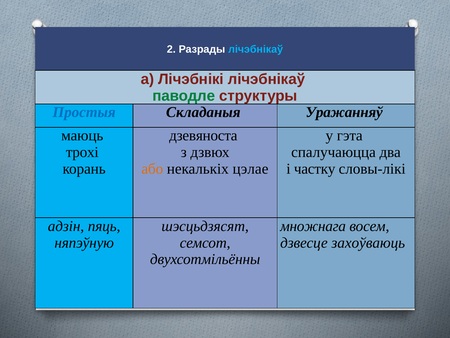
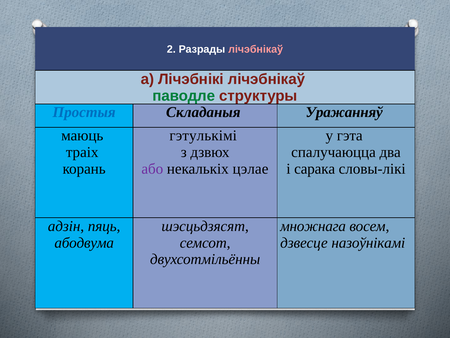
лічэбнікаў colour: light blue -> pink (256, 49)
дзевяноста: дзевяноста -> гэтулькімі (203, 135)
трохі: трохі -> траіх (82, 152)
або colour: orange -> purple (152, 169)
частку: частку -> сарака (315, 169)
няпэўную: няпэўную -> абодвума (84, 242)
захоўваюць: захоўваюць -> назоўнікамі (368, 242)
